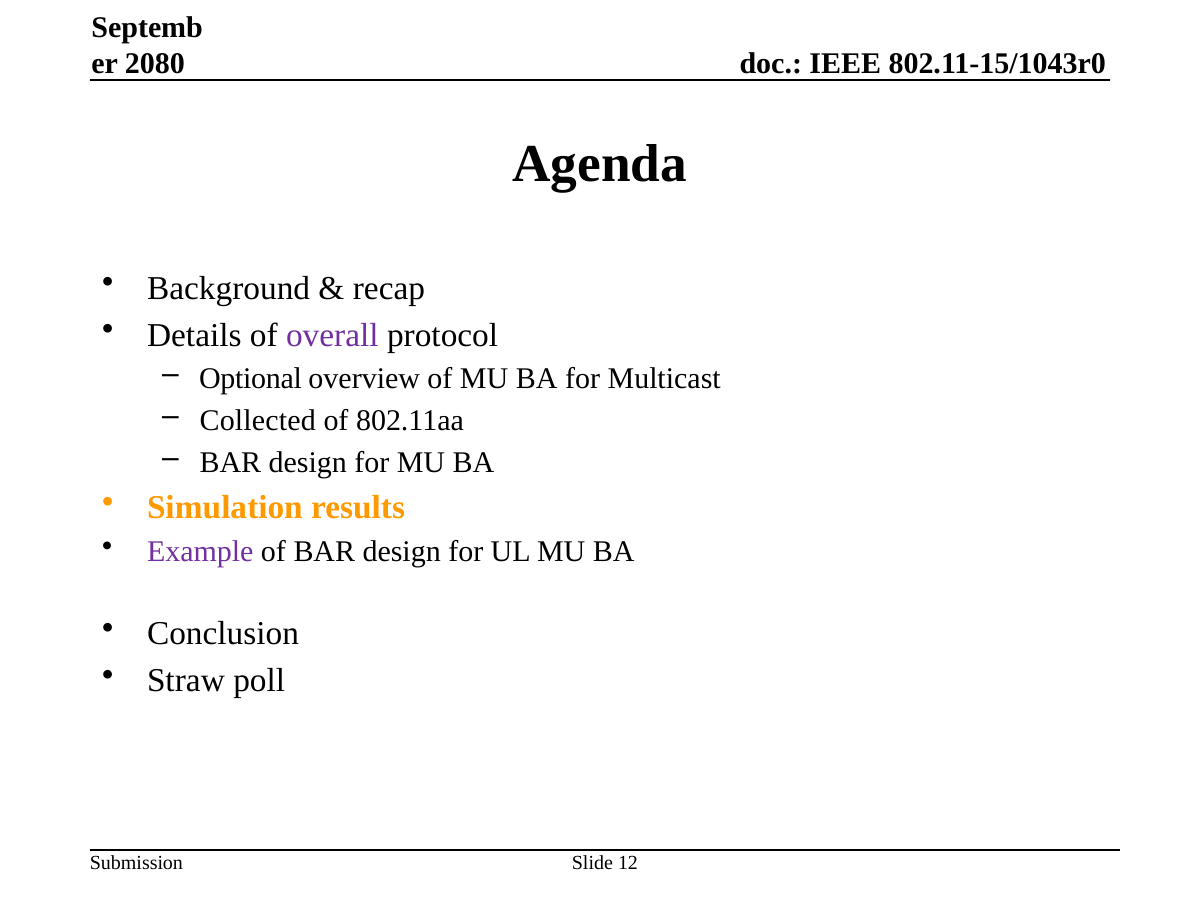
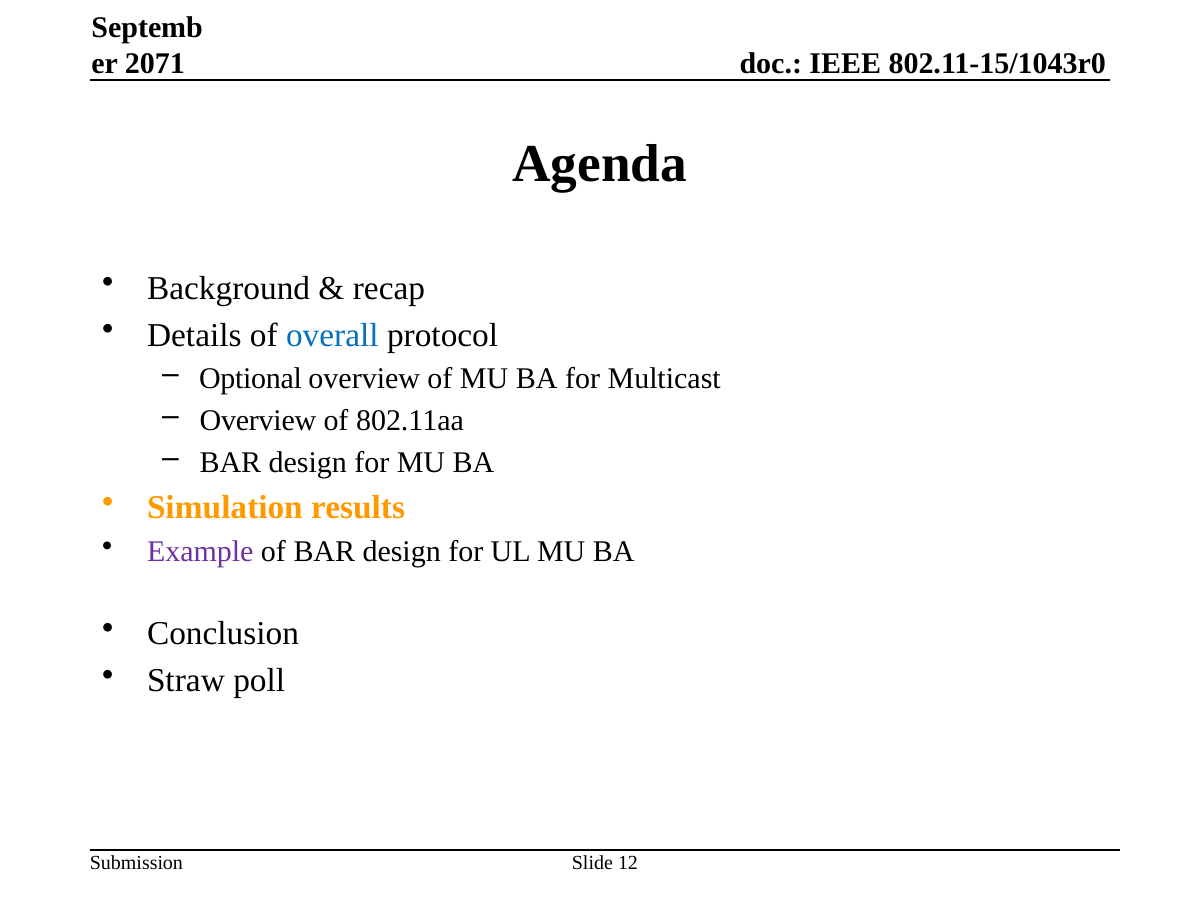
2080: 2080 -> 2071 (155, 64)
overall colour: purple -> blue (332, 335)
Collected: Collected -> Overview (258, 421)
